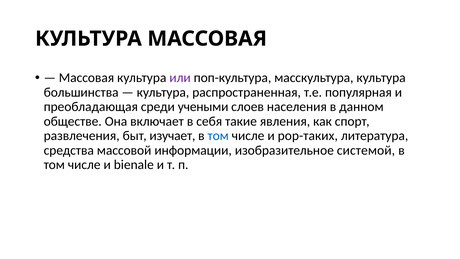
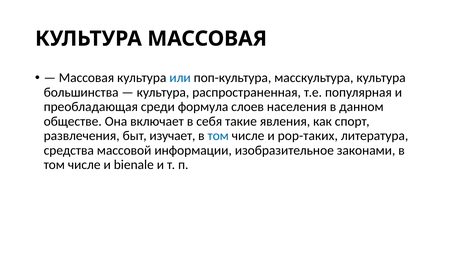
или colour: purple -> blue (180, 78)
учеными: учеными -> формула (203, 107)
системой: системой -> законами (366, 150)
